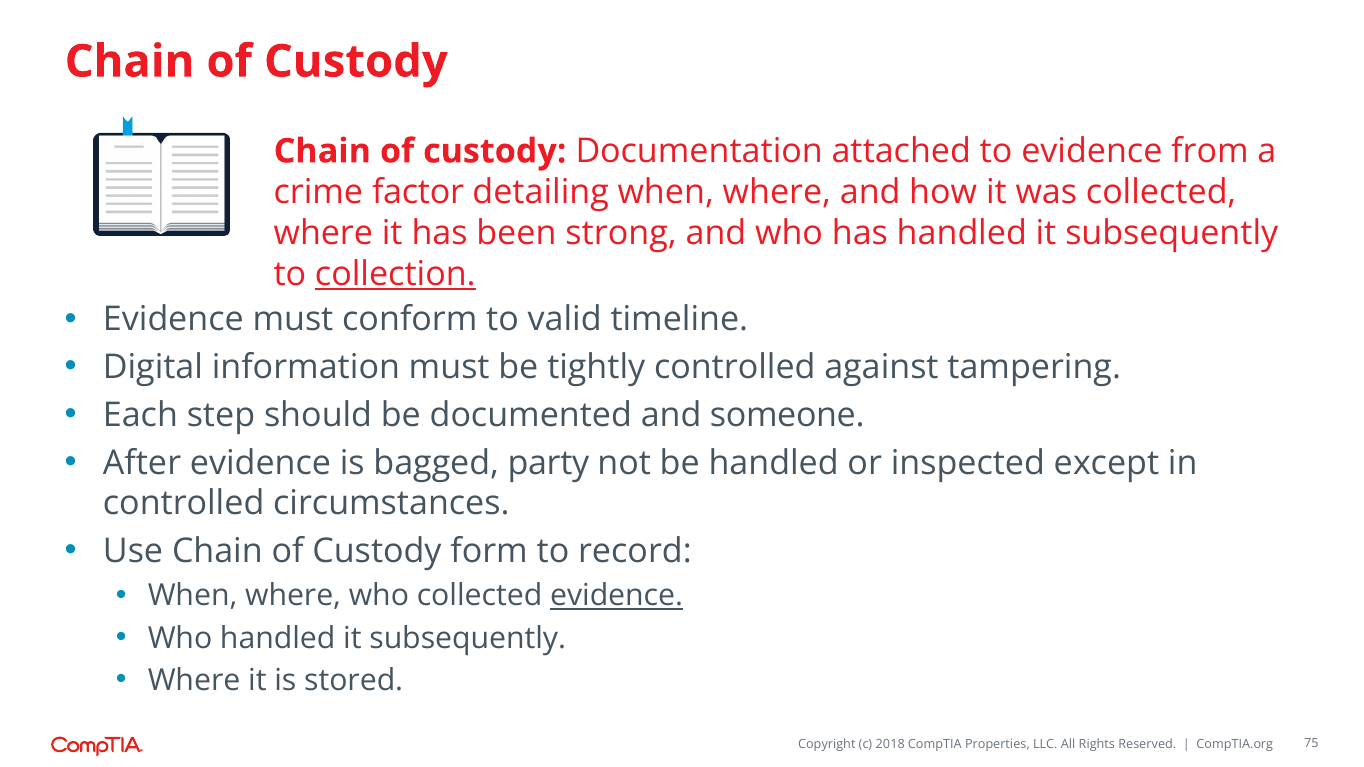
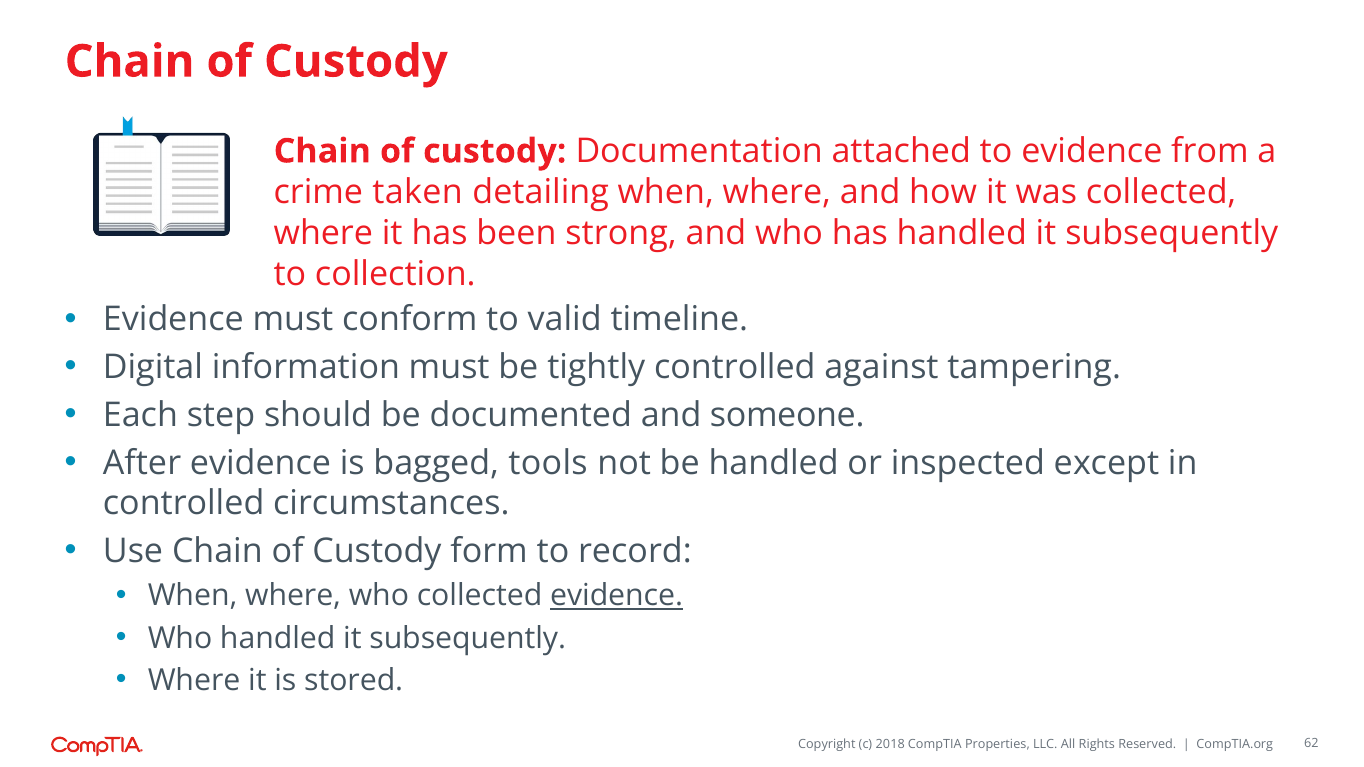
factor: factor -> taken (418, 192)
collection underline: present -> none (395, 274)
party: party -> tools (548, 463)
75: 75 -> 62 (1311, 743)
